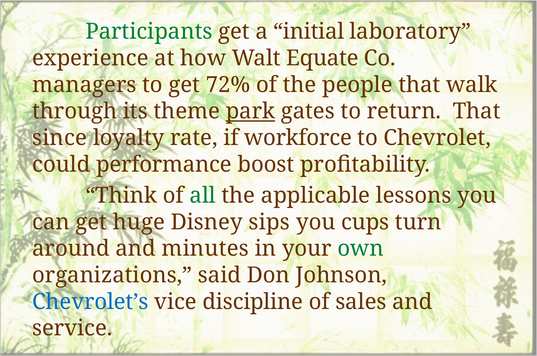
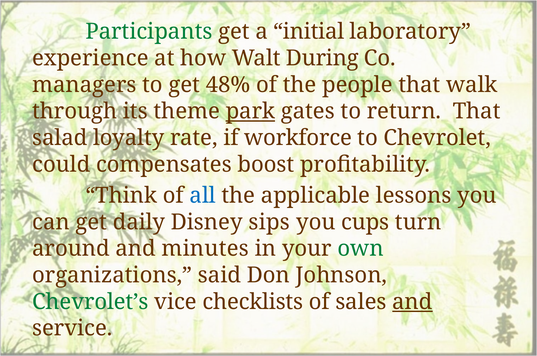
Equate: Equate -> During (322, 58)
72%: 72% -> 48% (228, 85)
since: since -> salad (60, 138)
performance: performance -> compensates (164, 165)
all colour: green -> blue (203, 196)
huge: huge -> daily (139, 222)
Chevrolet’s colour: blue -> green (90, 302)
discipline: discipline -> checklists (253, 302)
and underline: none -> present (412, 302)
